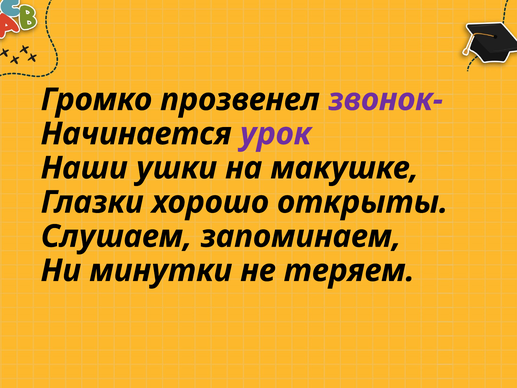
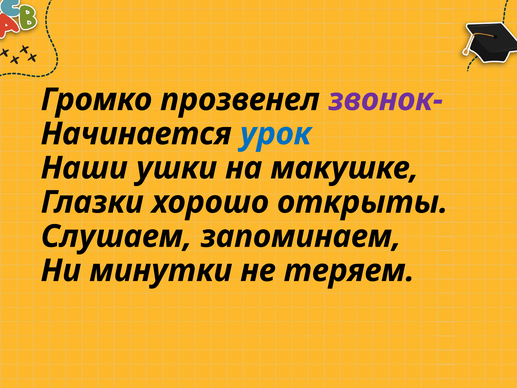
урок colour: purple -> blue (276, 134)
